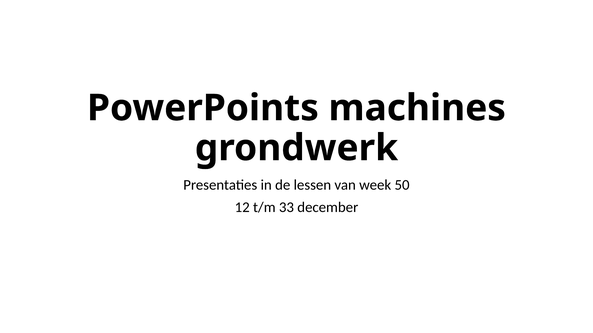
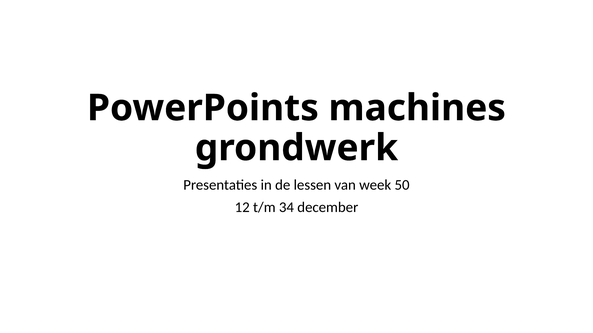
33: 33 -> 34 (286, 208)
